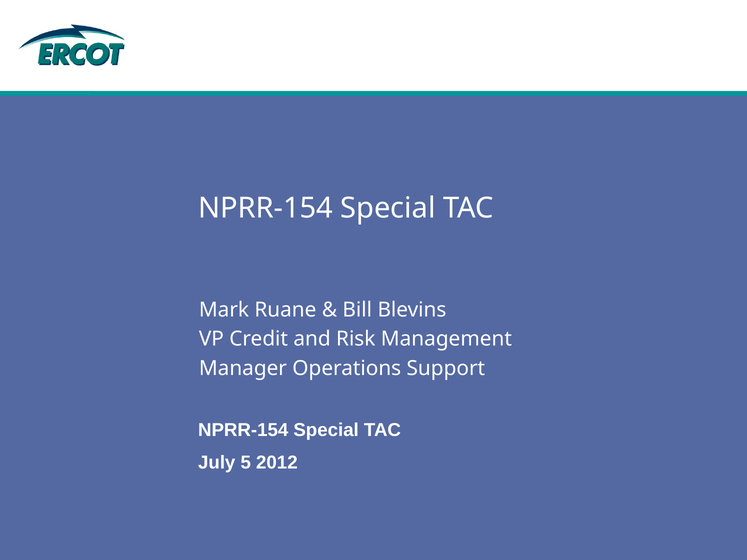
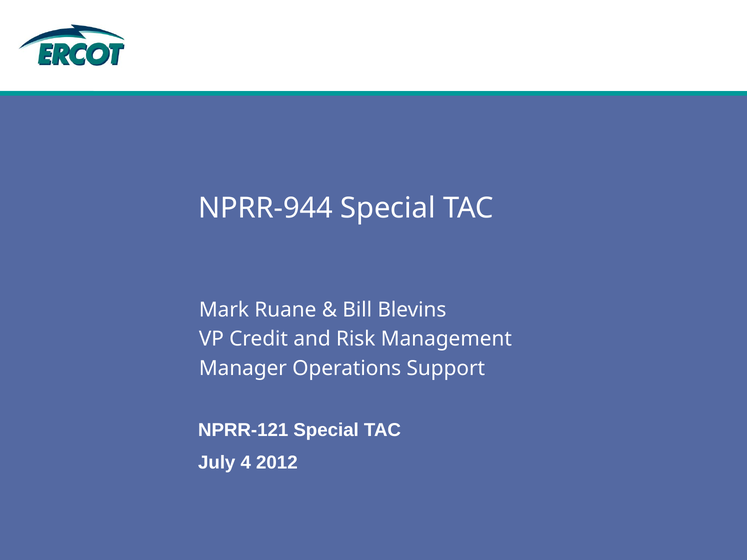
NPRR-154: NPRR-154 -> NPRR-944 (266, 208)
NPRR-154: NPRR-154 -> NPRR-121 (243, 430)
5: 5 -> 4 (246, 463)
